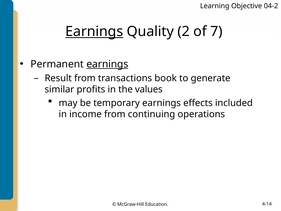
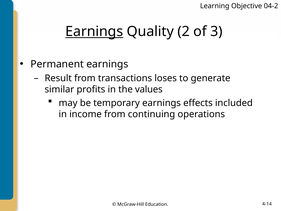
7: 7 -> 3 (216, 31)
earnings underline: present -> none (107, 64)
book: book -> loses (166, 78)
